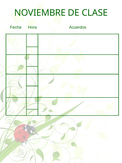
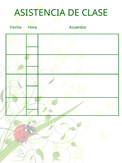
NOVIEMBRE: NOVIEMBRE -> ASISTENCIA (40, 13)
